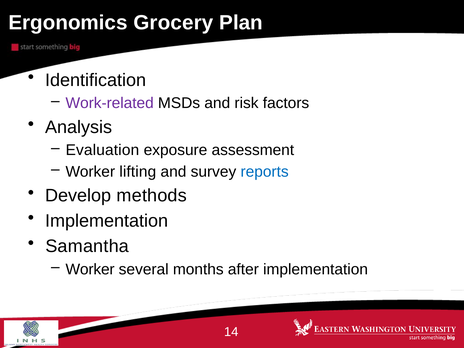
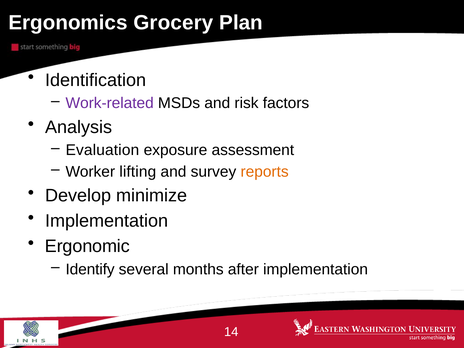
reports colour: blue -> orange (265, 172)
methods: methods -> minimize (152, 196)
Samantha: Samantha -> Ergonomic (87, 246)
Worker: Worker -> Identify (90, 269)
